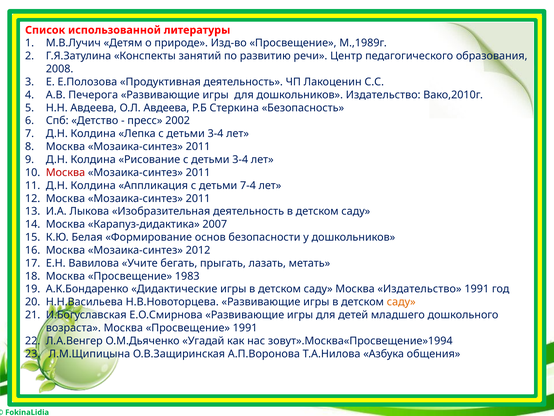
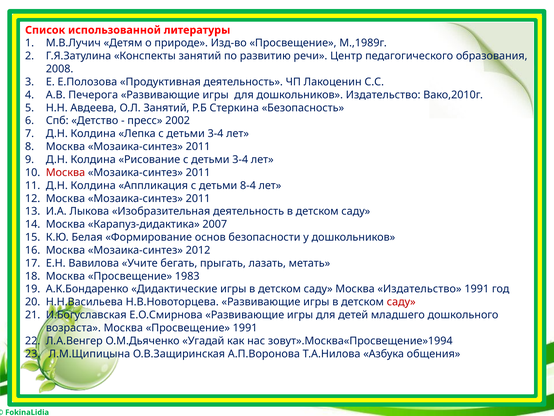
О.Л Авдеева: Авдеева -> Занятий (166, 108)
7-4: 7-4 -> 8-4 (248, 185)
саду colour: orange -> red (401, 302)
